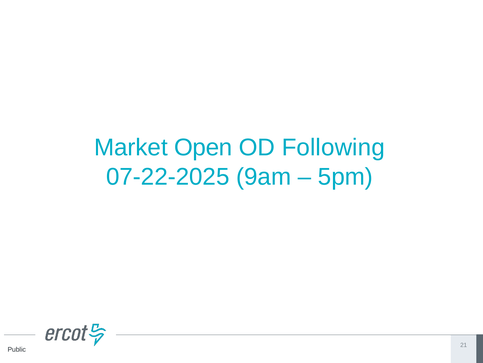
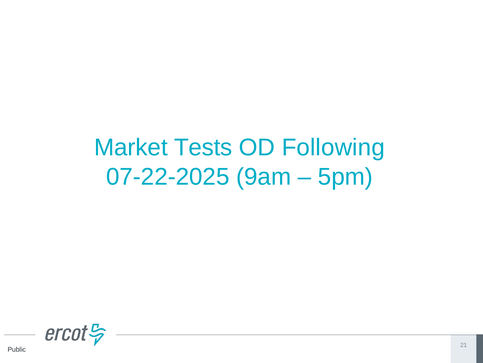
Open: Open -> Tests (203, 147)
